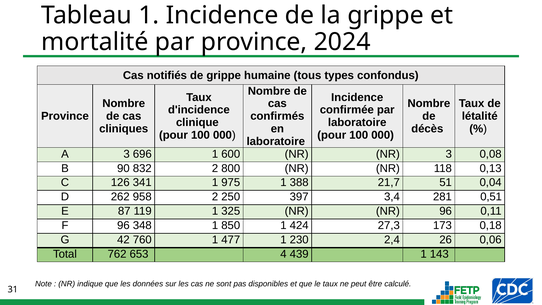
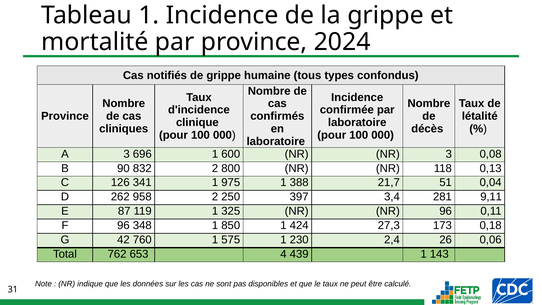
0,51: 0,51 -> 9,11 (491, 197)
477: 477 -> 575 (231, 240)
